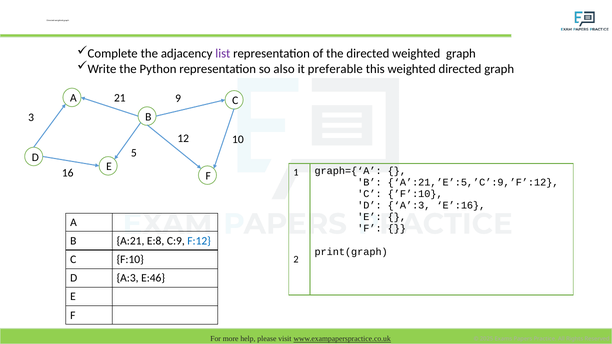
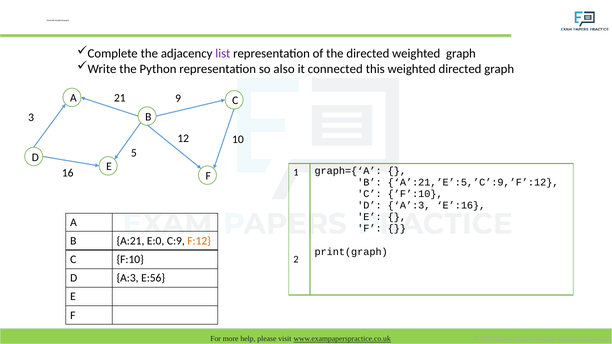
preferable: preferable -> connected (335, 69)
E:8: E:8 -> E:0 (156, 241)
F:12 colour: blue -> orange (199, 241)
E:46: E:46 -> E:56 (153, 278)
